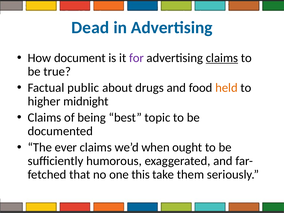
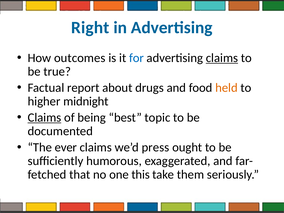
Dead: Dead -> Right (90, 27)
document: document -> outcomes (80, 58)
for colour: purple -> blue (136, 58)
public: public -> report (83, 88)
Claims underline: none -> present (44, 117)
when: when -> press (155, 147)
